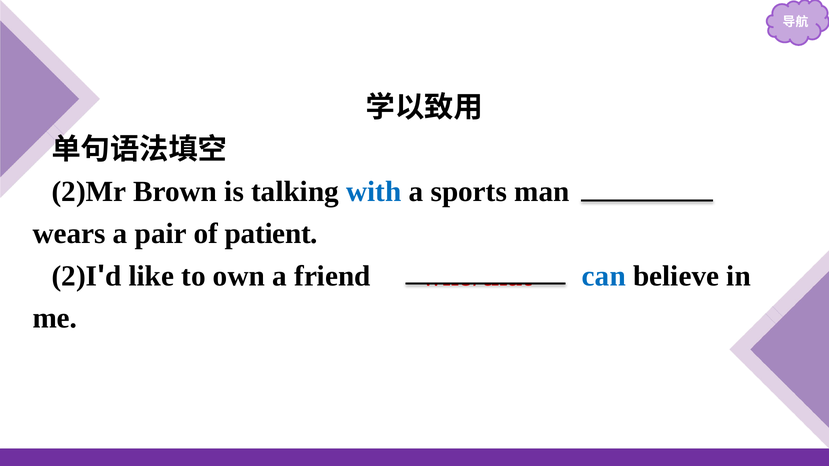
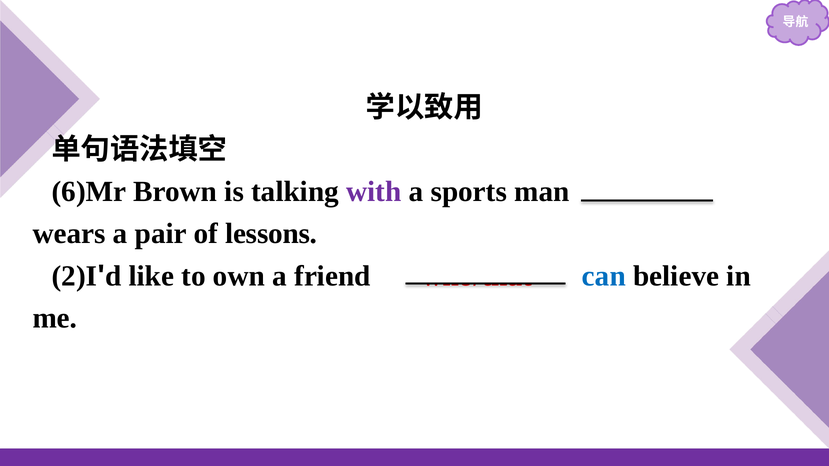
2)Mr: 2)Mr -> 6)Mr (89, 192)
with colour: blue -> purple (374, 192)
patient: patient -> lessons (271, 234)
